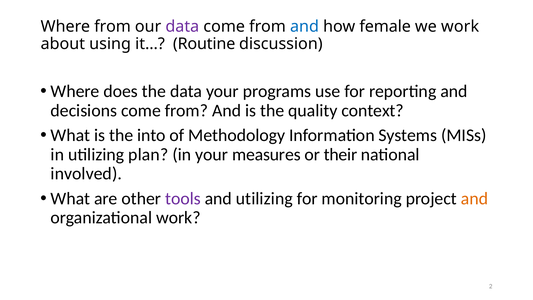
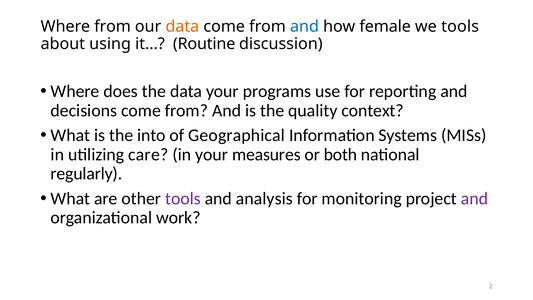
data colour: purple -> orange (182, 27)
we work: work -> tools (460, 27)
Methodology: Methodology -> Geographical (237, 135)
plan: plan -> care (148, 154)
their: their -> both (341, 154)
involved: involved -> regularly (86, 174)
and utilizing: utilizing -> analysis (264, 198)
and colour: orange -> purple (475, 198)
